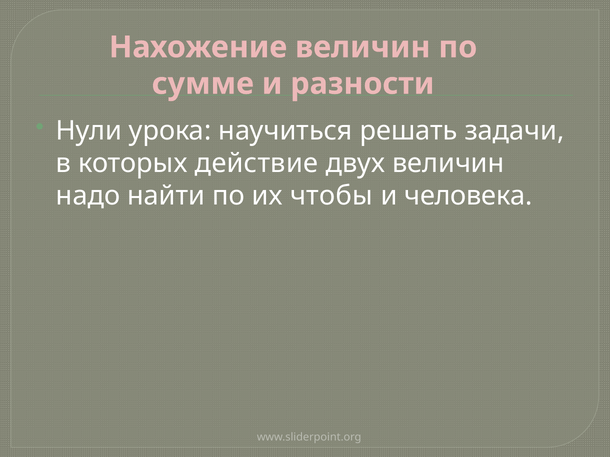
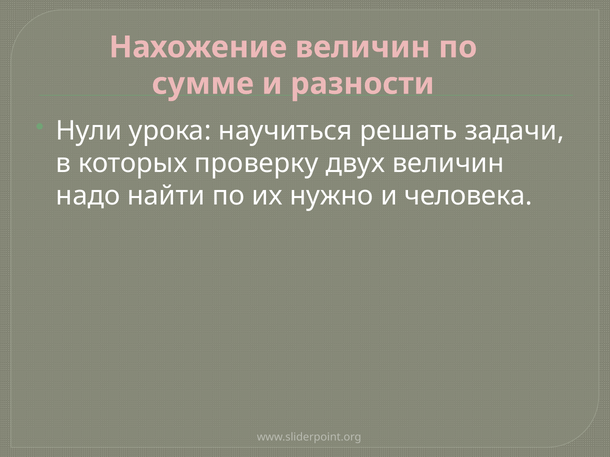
действие: действие -> проверку (257, 164)
чтобы: чтобы -> нужно (332, 196)
